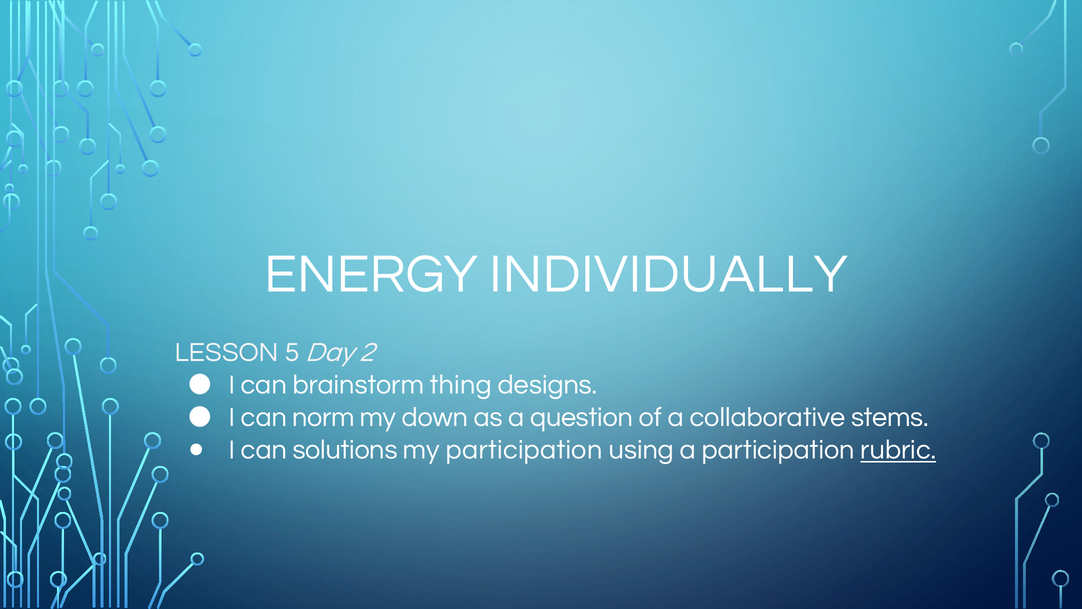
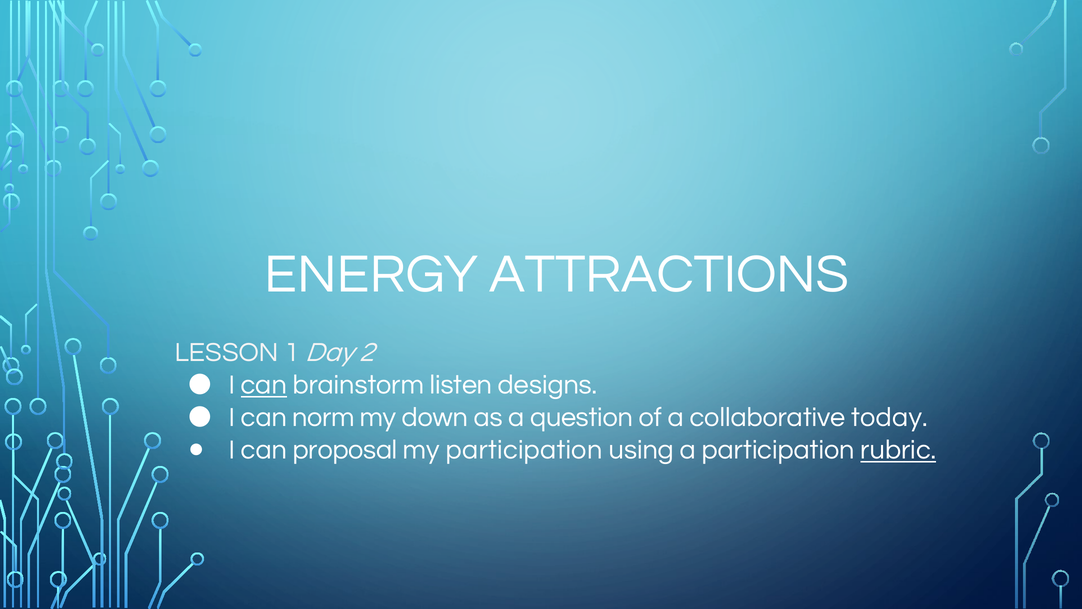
INDIVIDUALLY: INDIVIDUALLY -> ATTRACTIONS (669, 274)
5: 5 -> 1 (292, 352)
can underline: none -> present (264, 385)
thing: thing -> listen (461, 385)
stems: stems -> today (890, 417)
solutions: solutions -> proposal (345, 450)
